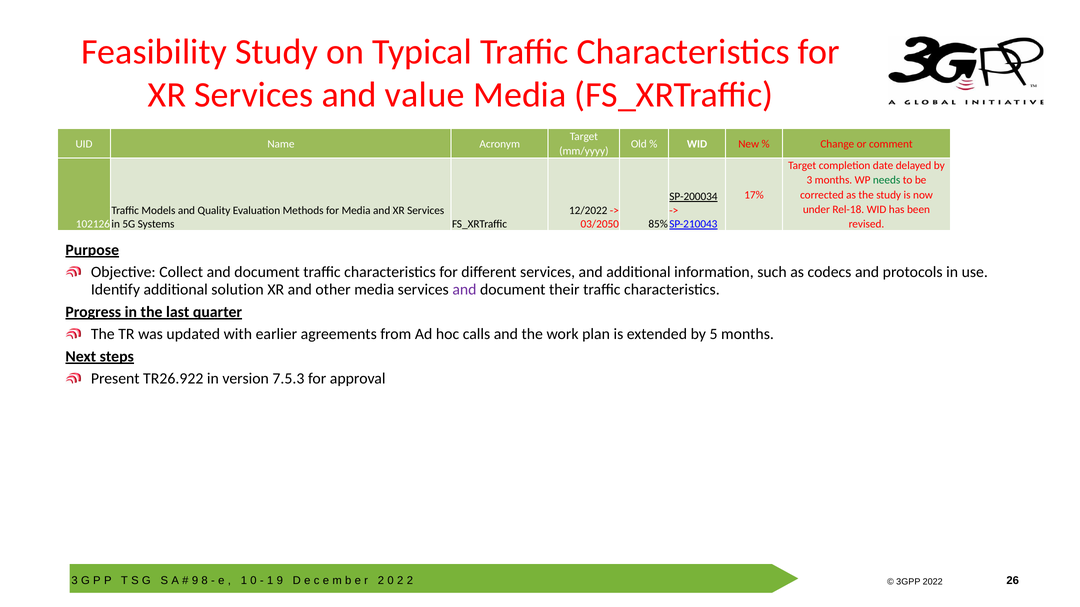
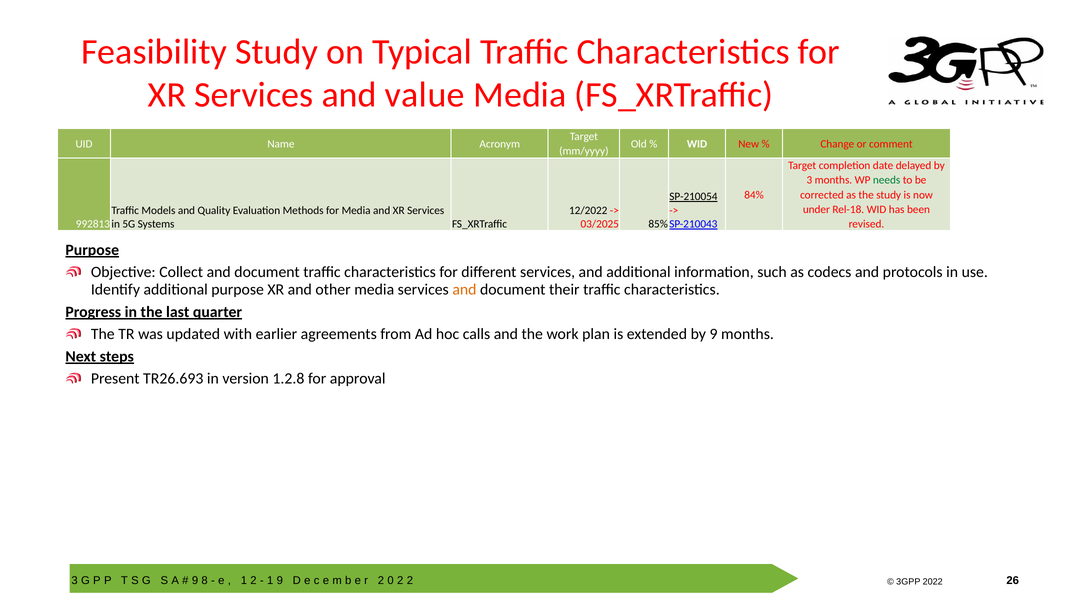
17%: 17% -> 84% (754, 195)
SP-200034: SP-200034 -> SP-210054 (693, 197)
102126: 102126 -> 992813 (93, 224)
03/2050: 03/2050 -> 03/2025 (600, 224)
additional solution: solution -> purpose (238, 290)
and colour: purple -> orange (464, 290)
by 5: 5 -> 9 (714, 334)
TR26.922: TR26.922 -> TR26.693 (173, 379)
7.5.3: 7.5.3 -> 1.2.8 (288, 379)
0: 0 -> 2 (253, 581)
